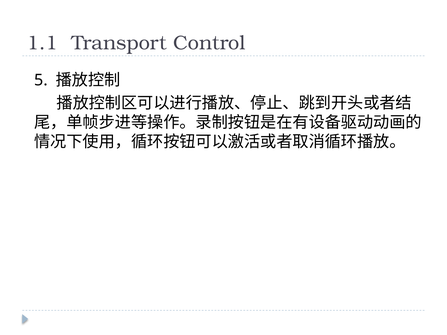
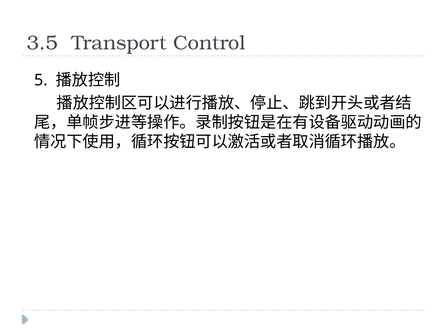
1.1: 1.1 -> 3.5 (42, 43)
